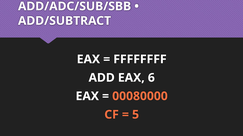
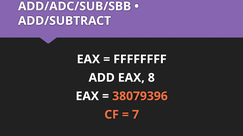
6: 6 -> 8 (151, 78)
00080000: 00080000 -> 38079396 (140, 97)
5: 5 -> 7 (136, 115)
